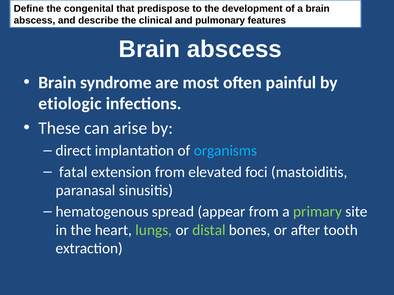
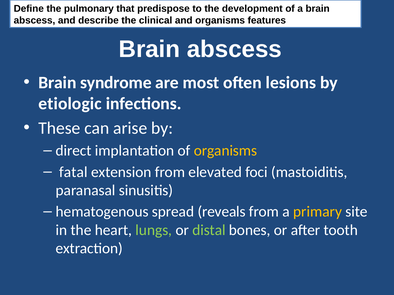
congenital: congenital -> pulmonary (89, 9)
and pulmonary: pulmonary -> organisms (220, 20)
painful: painful -> lesions (291, 83)
organisms colour: light blue -> yellow (225, 151)
appear: appear -> reveals (222, 212)
primary colour: light green -> yellow (318, 212)
